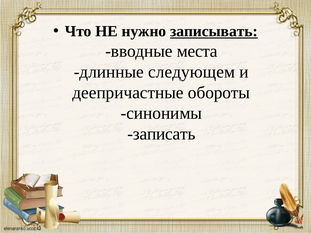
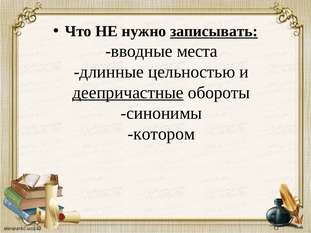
следующем: следующем -> цельностью (192, 72)
деепричастные underline: none -> present (128, 93)
записать: записать -> котором (161, 134)
